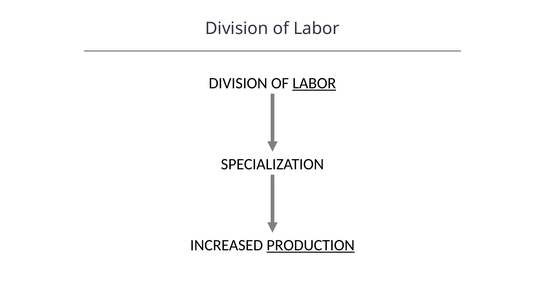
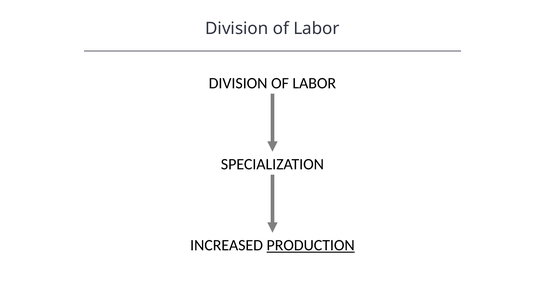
LABOR underline: present -> none (314, 83)
